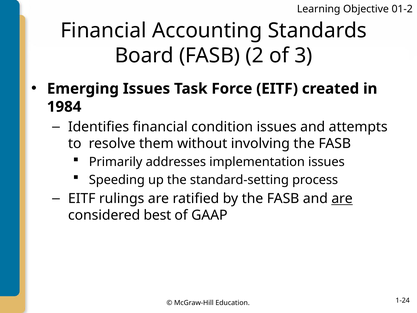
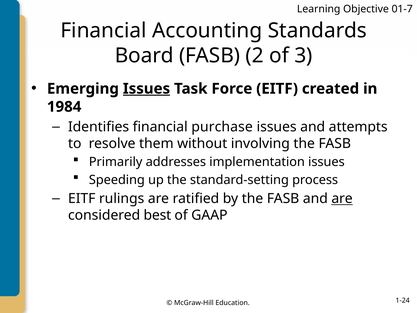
01-2: 01-2 -> 01-7 (402, 9)
Issues underline: none -> present (146, 89)
condition: condition -> purchase (222, 127)
